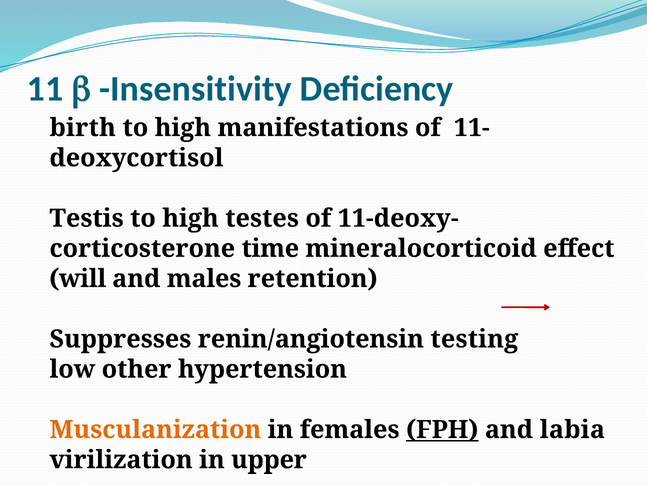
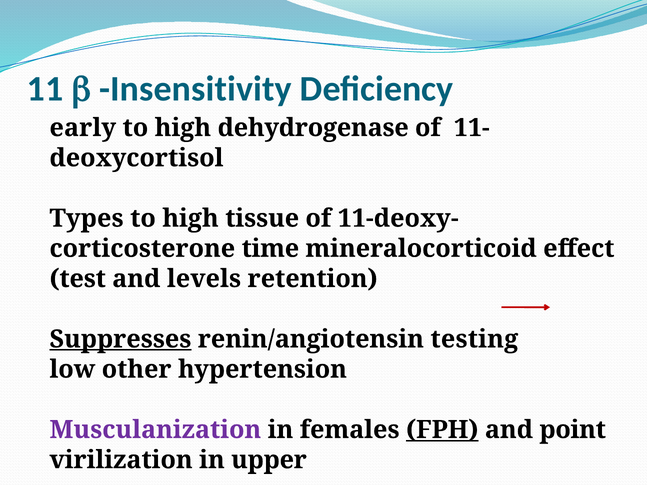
birth: birth -> early (83, 128)
manifestations: manifestations -> dehydrogenase (313, 128)
Testis: Testis -> Types (87, 218)
testes: testes -> tissue (262, 218)
will: will -> test (78, 279)
males: males -> levels (204, 279)
Suppresses underline: none -> present (120, 339)
Musculanization colour: orange -> purple (155, 430)
labia: labia -> point (573, 430)
